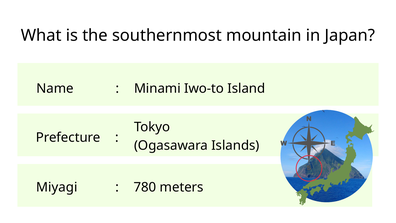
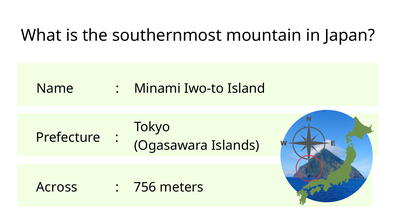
Miyagi: Miyagi -> Across (57, 187)
780: 780 -> 756 (145, 187)
